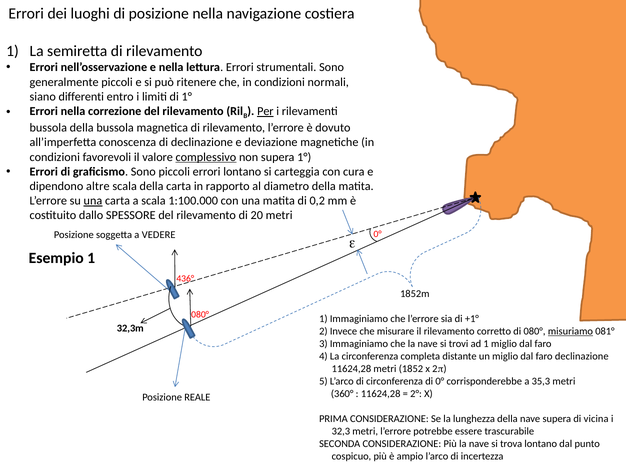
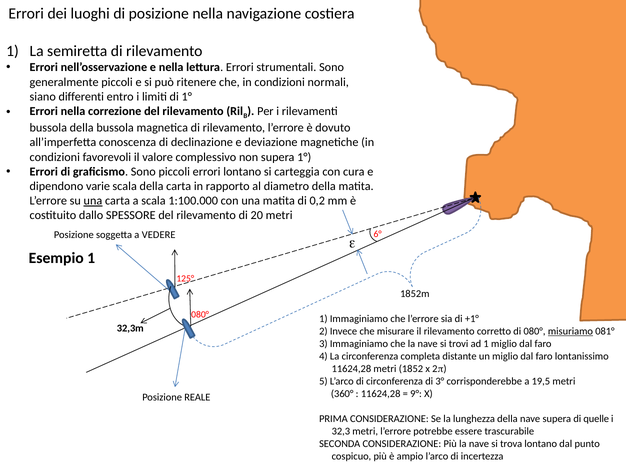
Per underline: present -> none (265, 111)
complessivo underline: present -> none (206, 157)
altre: altre -> varie (98, 186)
0°: 0° -> 6° (378, 234)
436°: 436° -> 125° (185, 279)
faro declinazione: declinazione -> lontanissimo (582, 357)
di 0°: 0° -> 3° (440, 382)
35,3: 35,3 -> 19,5 (541, 382)
2°: 2° -> 9° (416, 394)
vicina: vicina -> quelle (596, 419)
